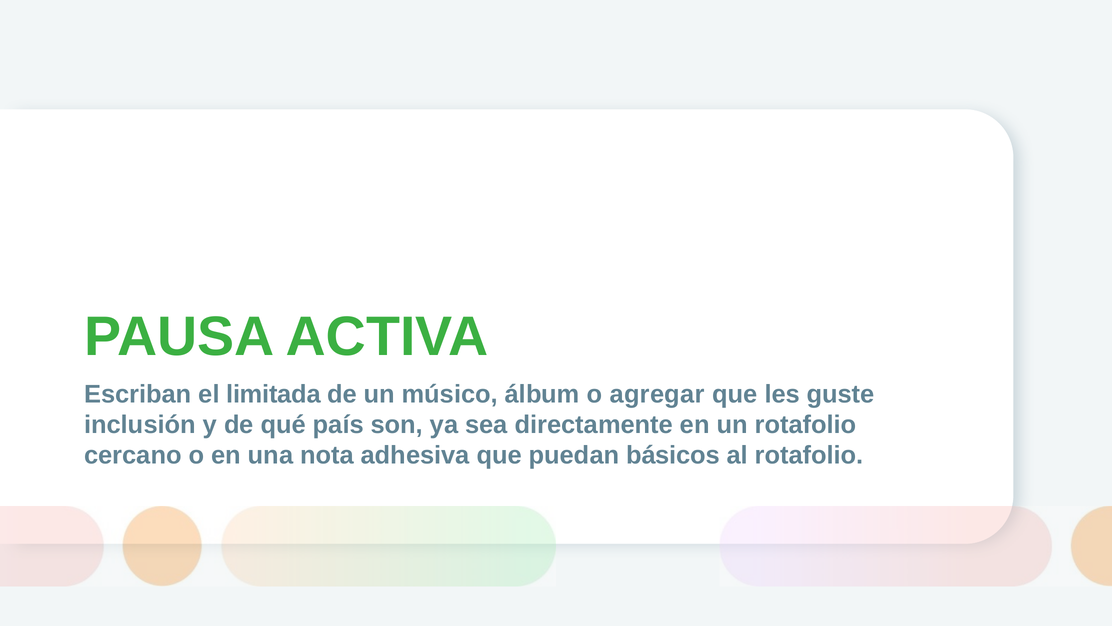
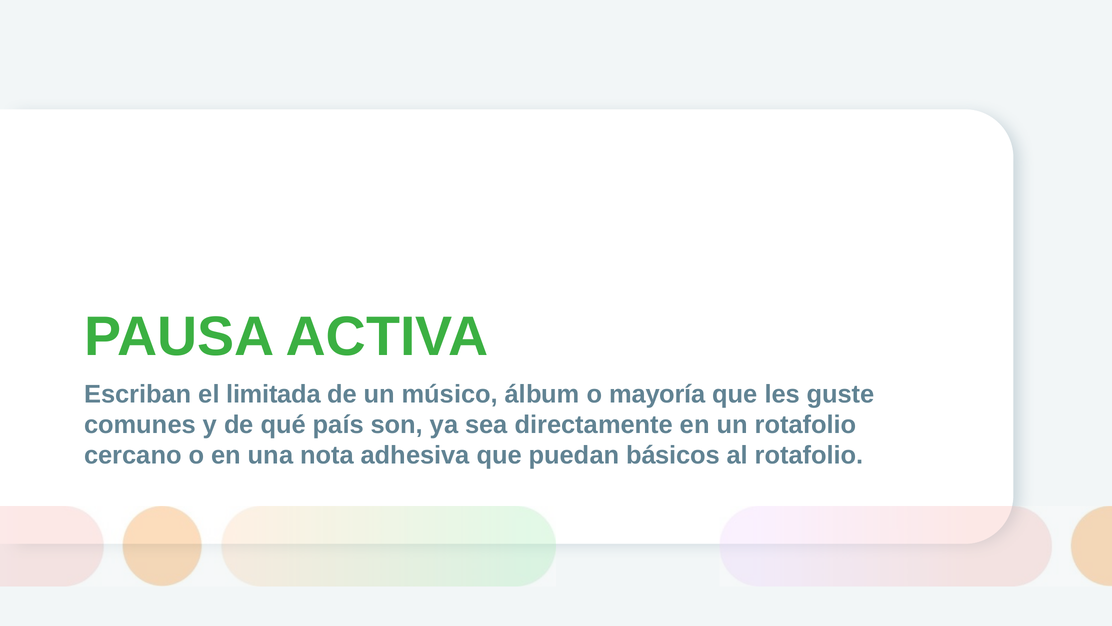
agregar: agregar -> mayoría (657, 394)
inclusión: inclusión -> comunes (140, 424)
